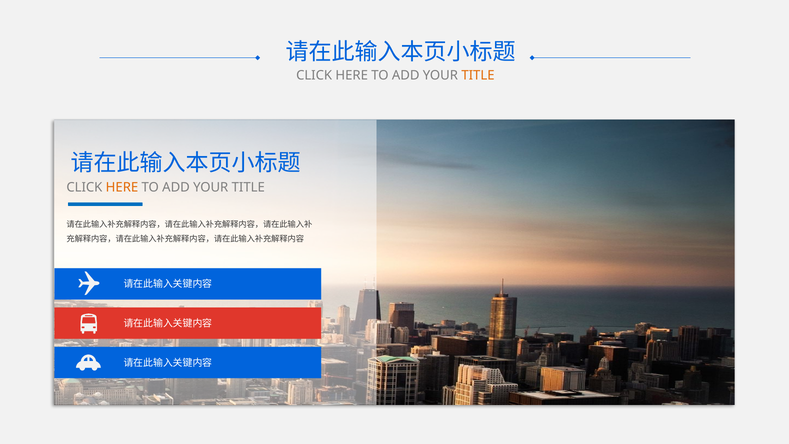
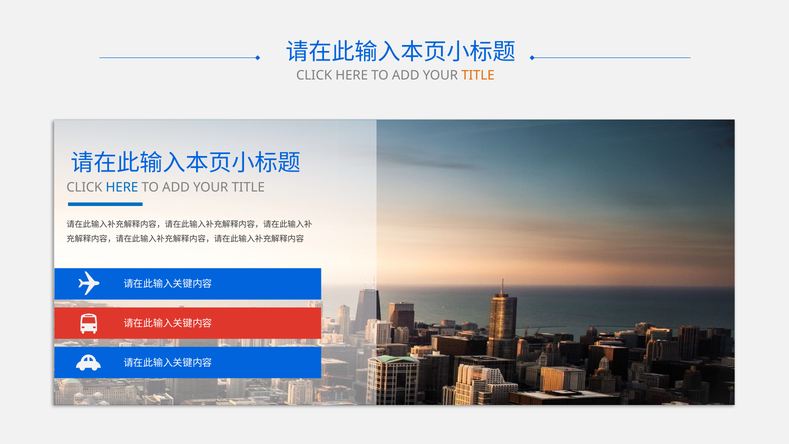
HERE colour: orange -> blue (122, 187)
